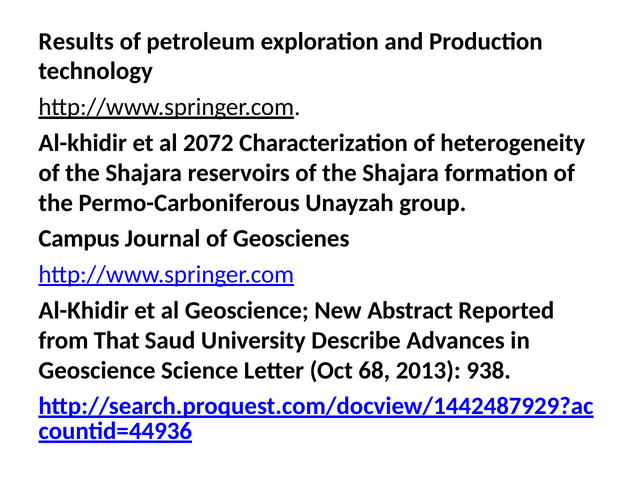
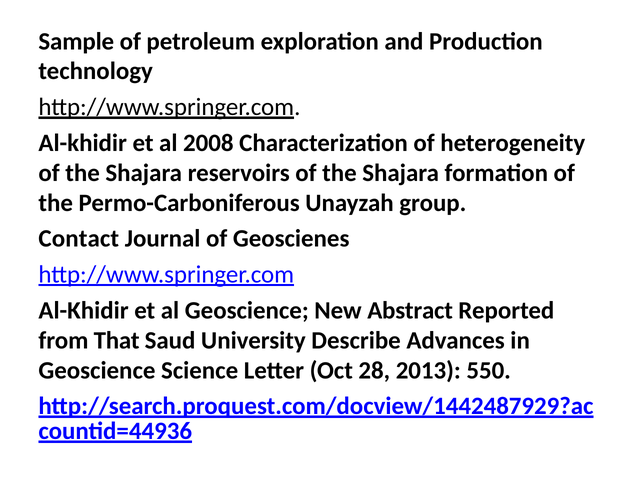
Results: Results -> Sample (76, 41)
2072: 2072 -> 2008 (208, 143)
Campus: Campus -> Contact (79, 239)
68: 68 -> 28 (374, 370)
938: 938 -> 550 (489, 370)
